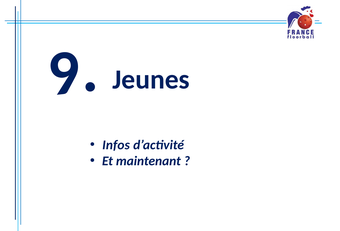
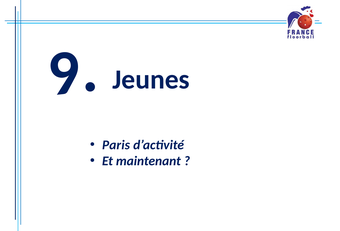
Infos: Infos -> Paris (116, 145)
